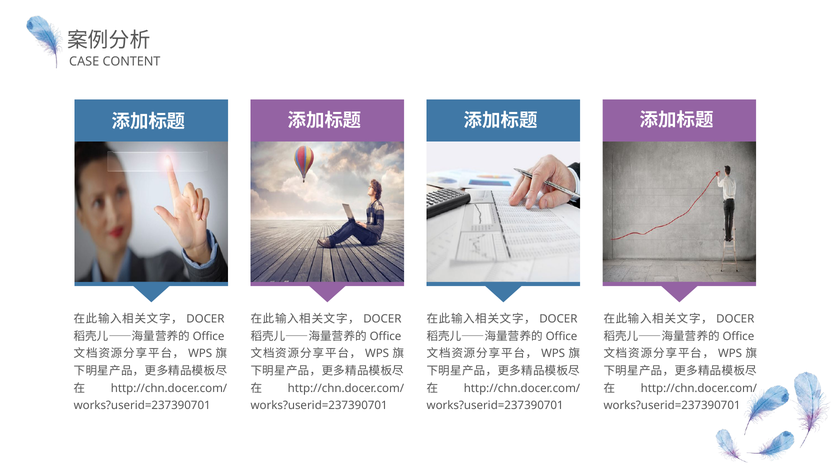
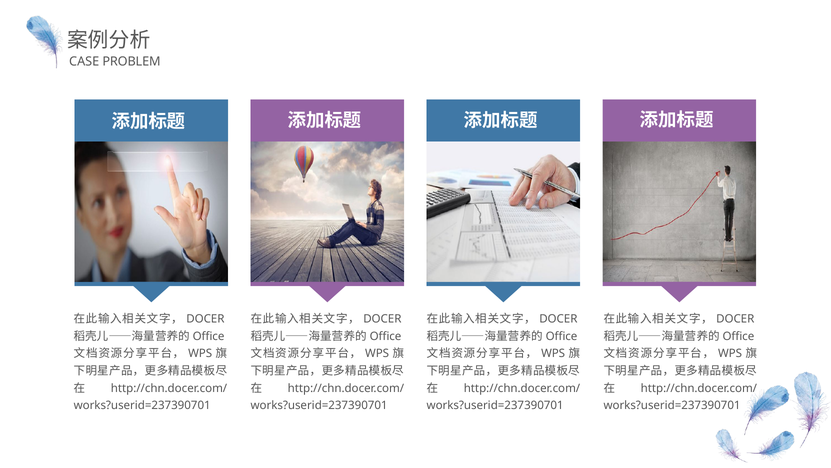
CONTENT: CONTENT -> PROBLEM (131, 62)
